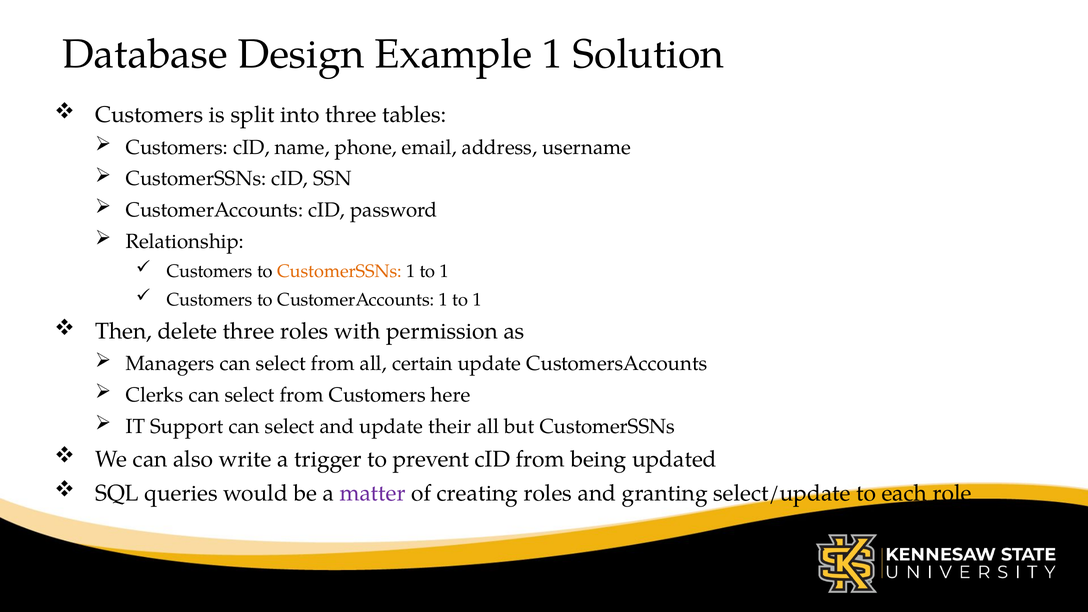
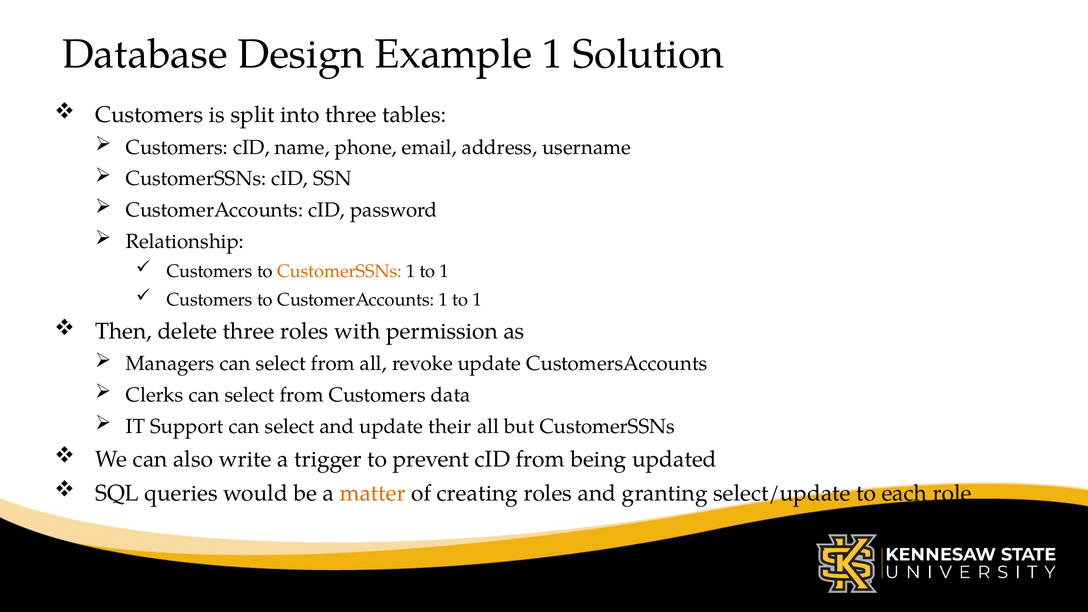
certain: certain -> revoke (422, 364)
here: here -> data (451, 395)
matter colour: purple -> orange (373, 493)
